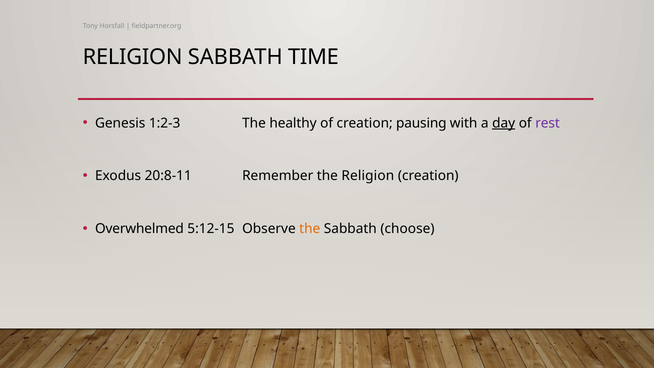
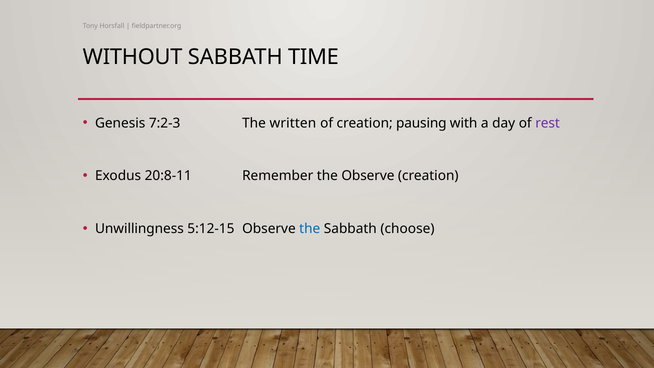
RELIGION: RELIGION -> WITHOUT (133, 57)
1:2-3: 1:2-3 -> 7:2-3 (165, 123)
healthy: healthy -> written (293, 123)
day underline: present -> none (504, 123)
the Religion: Religion -> Observe (368, 176)
Overwhelmed: Overwhelmed -> Unwillingness (139, 229)
the colour: orange -> blue (310, 229)
